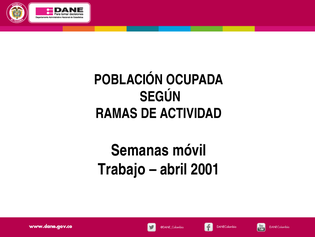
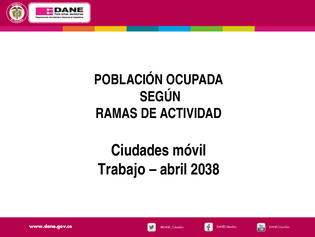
Semanas: Semanas -> Ciudades (140, 150)
2001: 2001 -> 2038 (205, 169)
